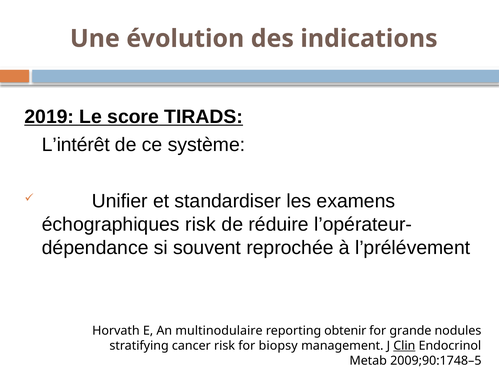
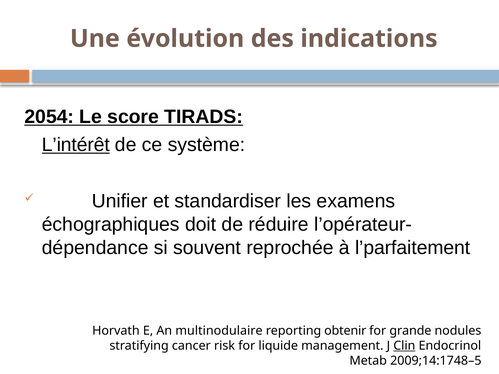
2019: 2019 -> 2054 (49, 117)
L’intérêt underline: none -> present (76, 145)
échographiques risk: risk -> doit (201, 225)
l’prélévement: l’prélévement -> l’parfaitement (413, 248)
biopsy: biopsy -> liquide (278, 346)
2009;90:1748–5: 2009;90:1748–5 -> 2009;14:1748–5 (436, 361)
